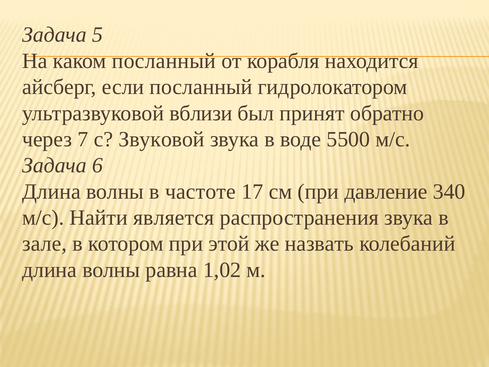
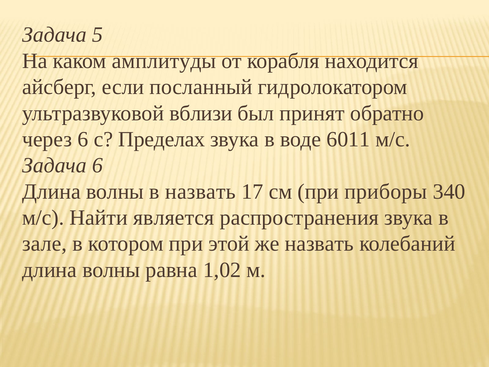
каком посланный: посланный -> амплитуды (164, 61)
через 7: 7 -> 6 (83, 139)
Звуковой: Звуковой -> Пределах (162, 139)
5500: 5500 -> 6011 (348, 139)
в частоте: частоте -> назвать (200, 191)
давление: давление -> приборы (386, 191)
